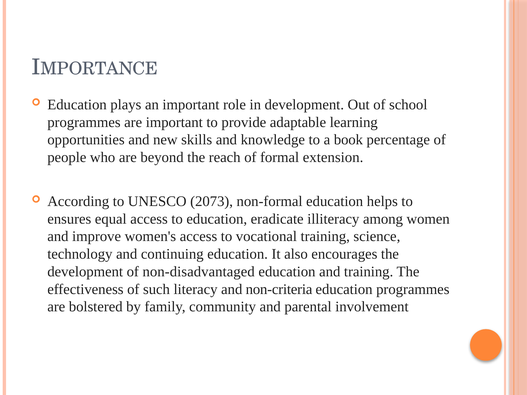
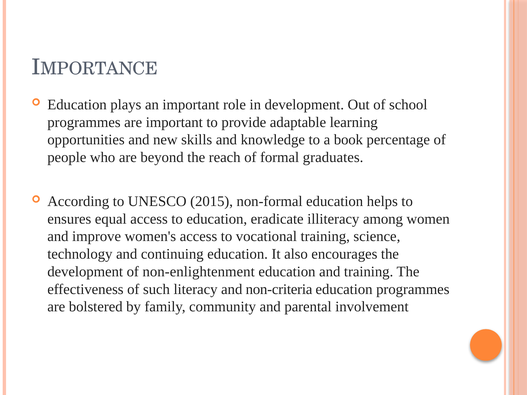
extension: extension -> graduates (333, 157)
2073: 2073 -> 2015 (212, 201)
non-disadvantaged: non-disadvantaged -> non-enlightenment (199, 272)
